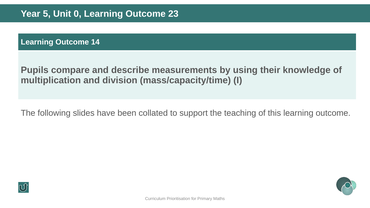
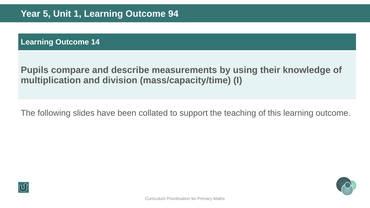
0: 0 -> 1 (78, 14)
23: 23 -> 94 (173, 14)
